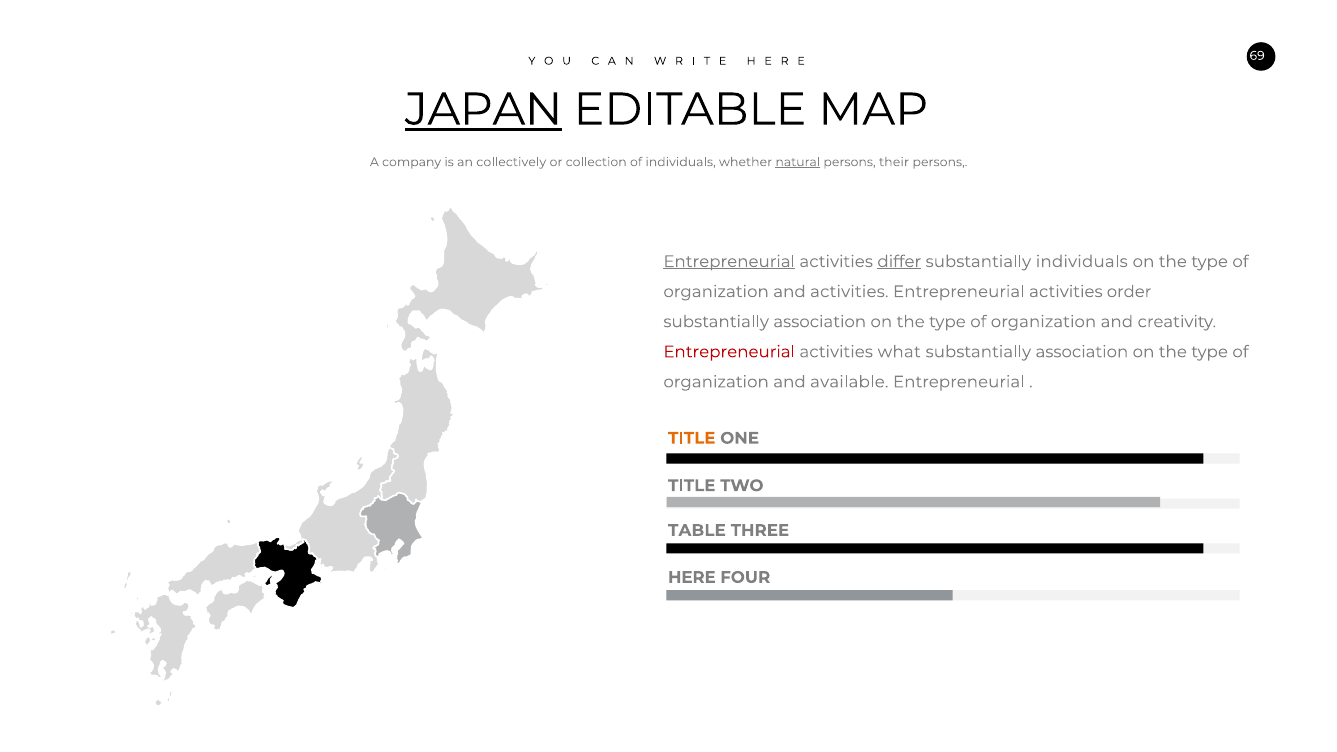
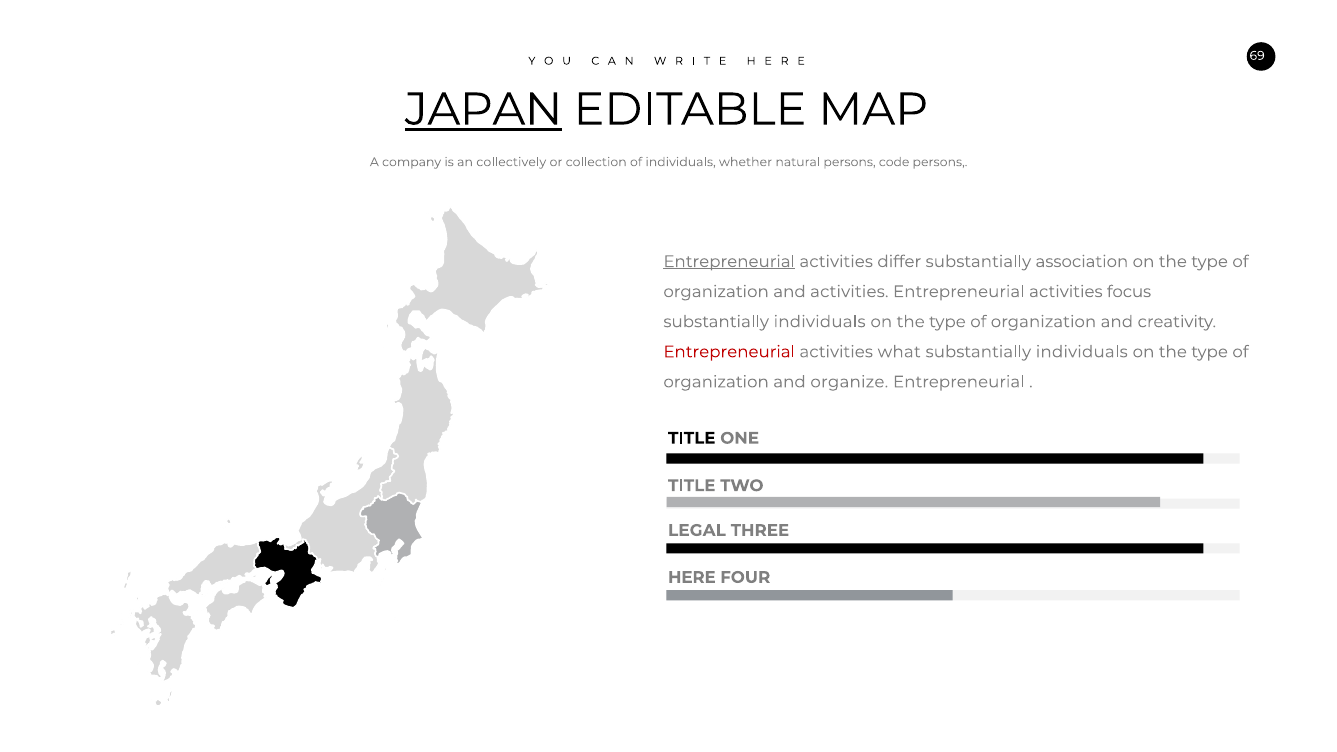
natural underline: present -> none (798, 162)
their: their -> code (894, 162)
differ underline: present -> none (899, 262)
substantially individuals: individuals -> association (1082, 262)
order: order -> focus (1129, 292)
association: association -> individuals (820, 322)
association: association -> individuals (1082, 352)
available: available -> organize (849, 382)
TITLE colour: orange -> black (692, 438)
TABLE: TABLE -> LEGAL (697, 531)
